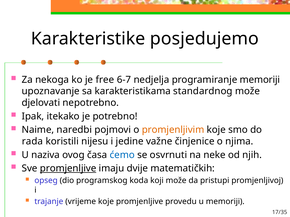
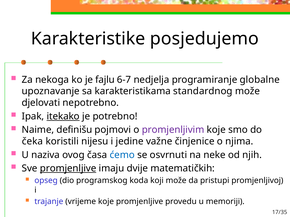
free: free -> fajlu (105, 80)
programiranje memoriji: memoriji -> globalne (260, 80)
itekako underline: none -> present (63, 117)
naredbi: naredbi -> definišu (74, 130)
promjenljivim colour: orange -> purple (173, 130)
rada: rada -> čeka (32, 142)
